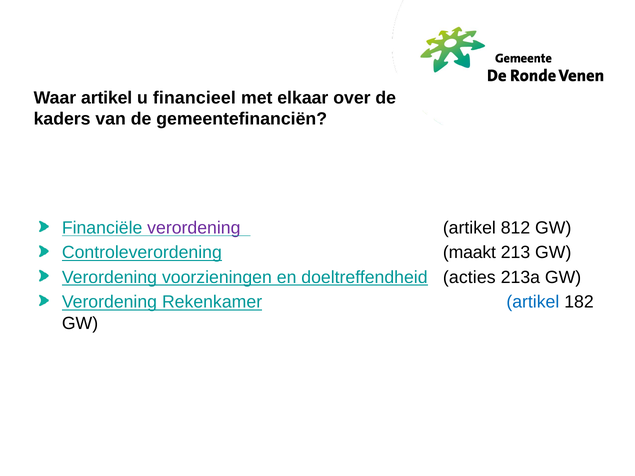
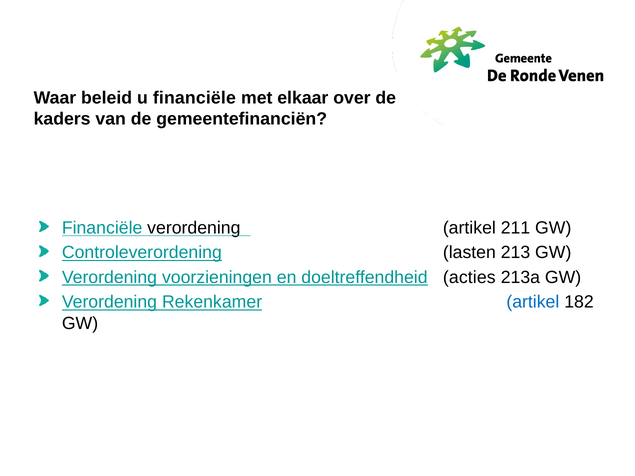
Waar artikel: artikel -> beleid (107, 98)
u financieel: financieel -> financiële (194, 98)
verordening colour: purple -> black (194, 228)
812: 812 -> 211 (515, 228)
maakt: maakt -> lasten (469, 253)
